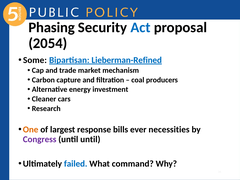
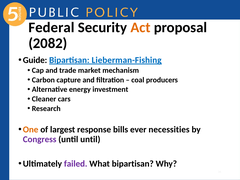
Phasing: Phasing -> Federal (51, 27)
Act colour: blue -> orange (140, 27)
2054: 2054 -> 2082 (48, 43)
Some: Some -> Guide (35, 60)
Lieberman-Refined: Lieberman-Refined -> Lieberman-Fishing (127, 60)
failed colour: blue -> purple (76, 164)
What command: command -> bipartisan (133, 164)
